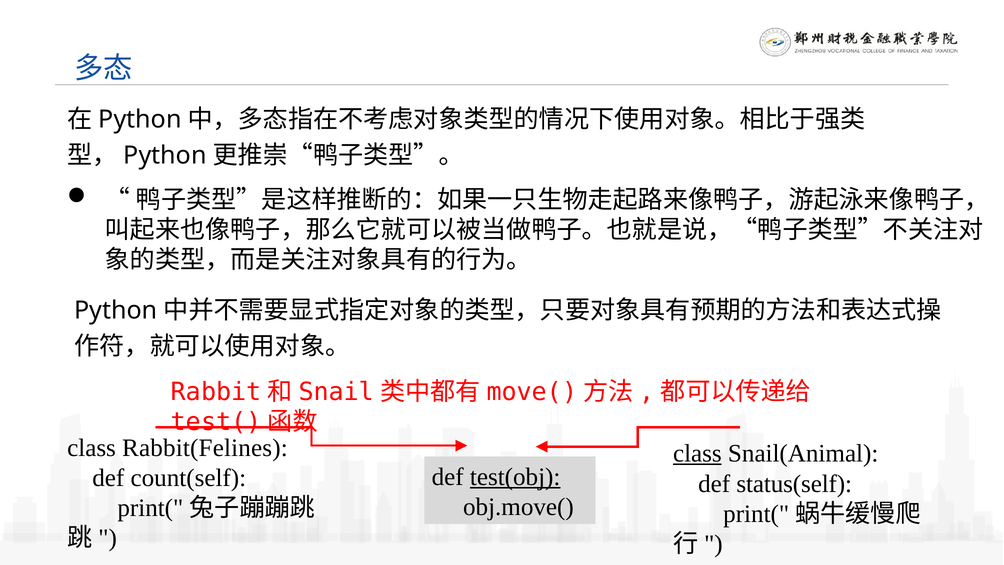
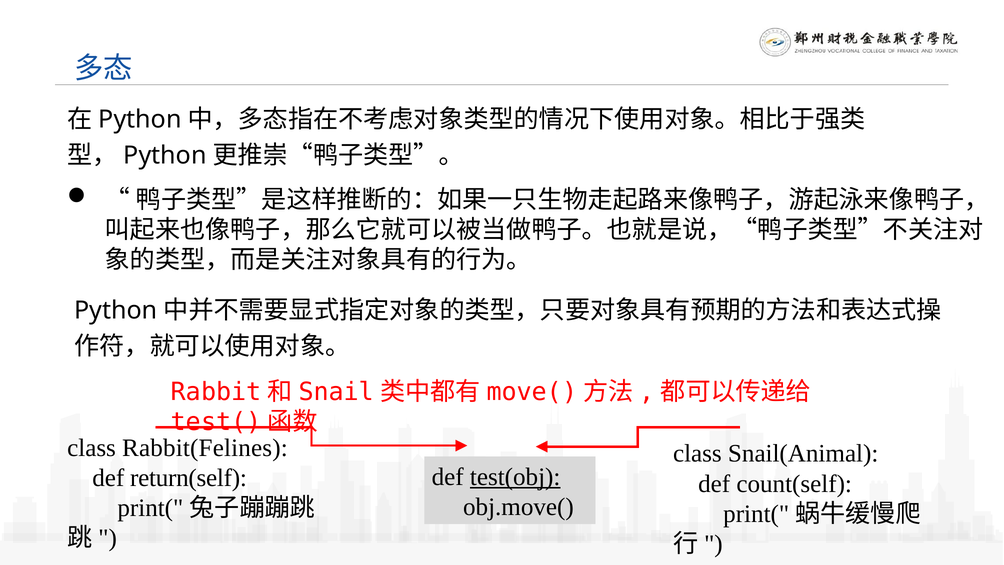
class underline: present -> none (697, 453)
count(self: count(self -> return(self (188, 478)
status(self: status(self -> count(self (794, 484)
